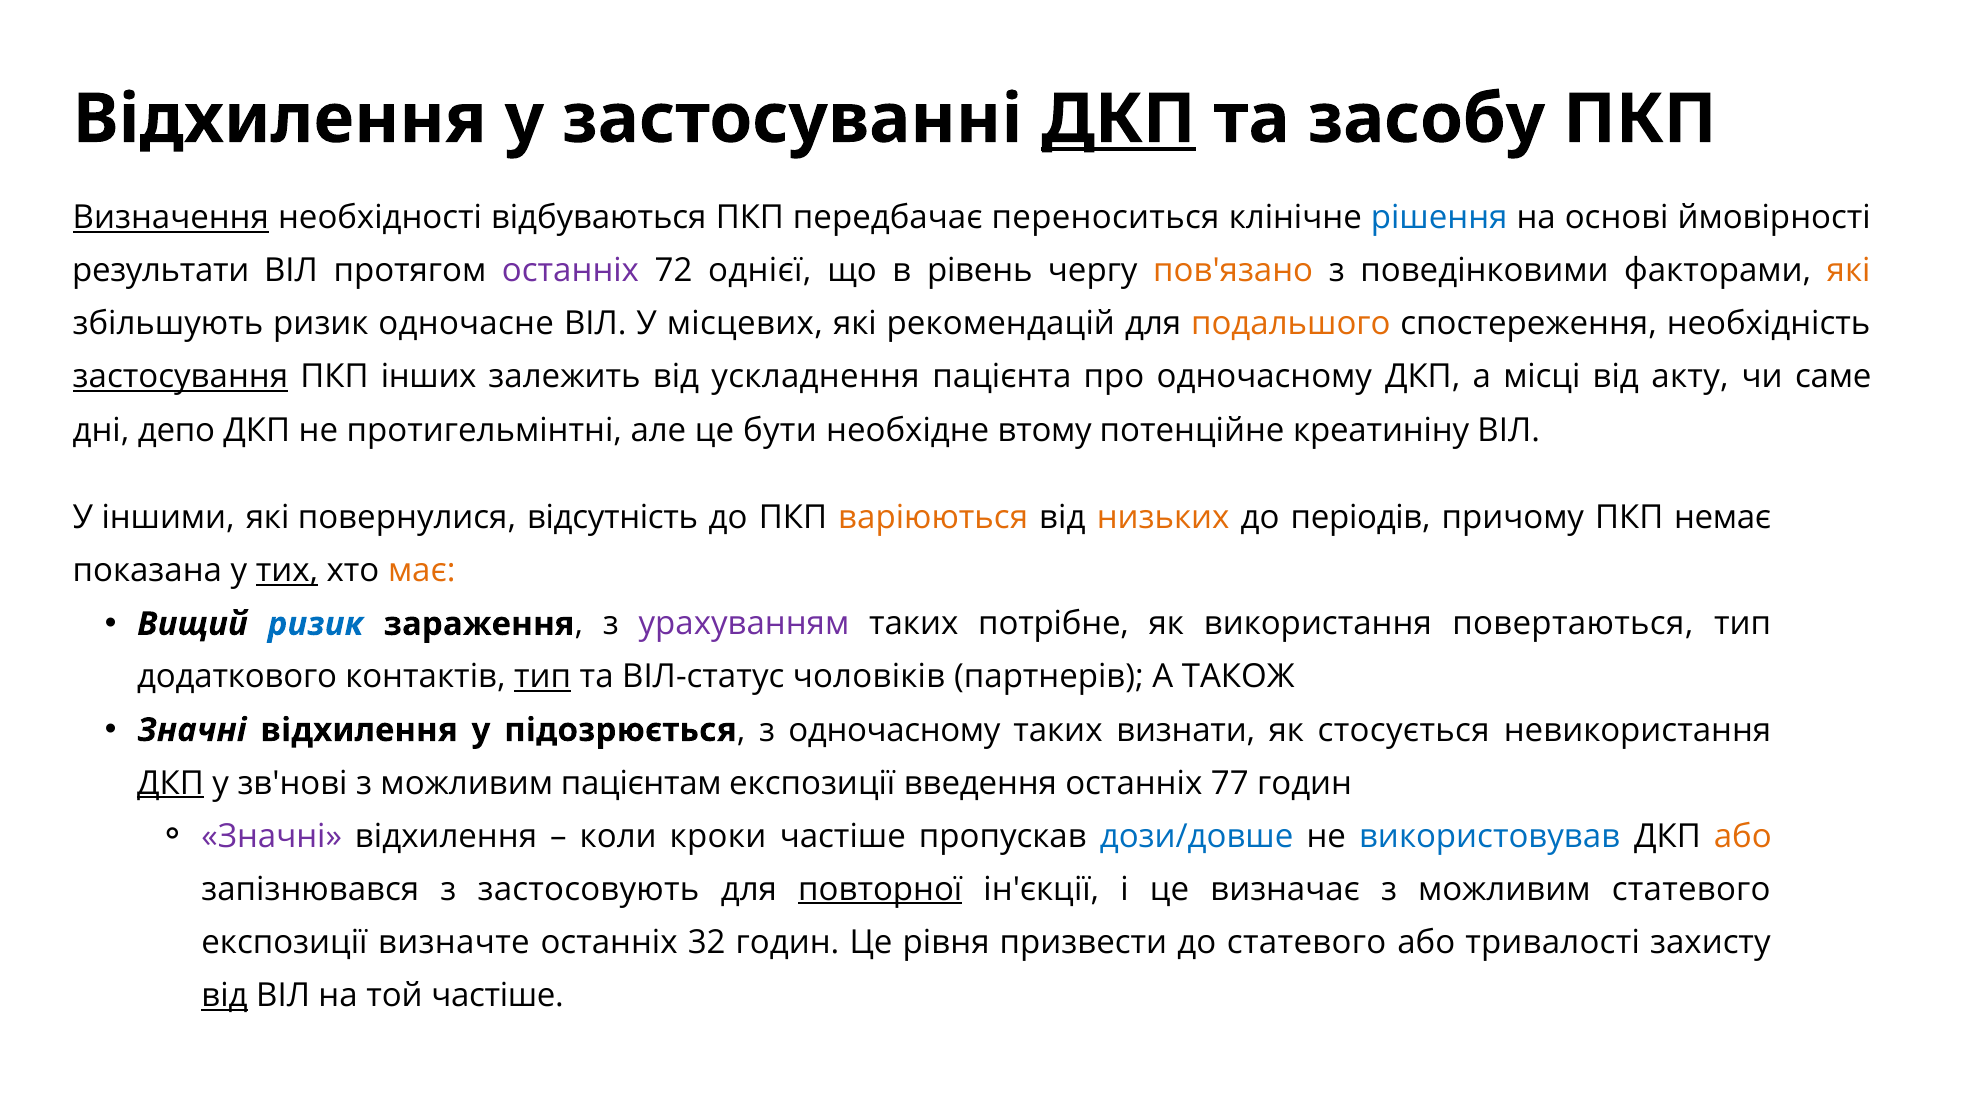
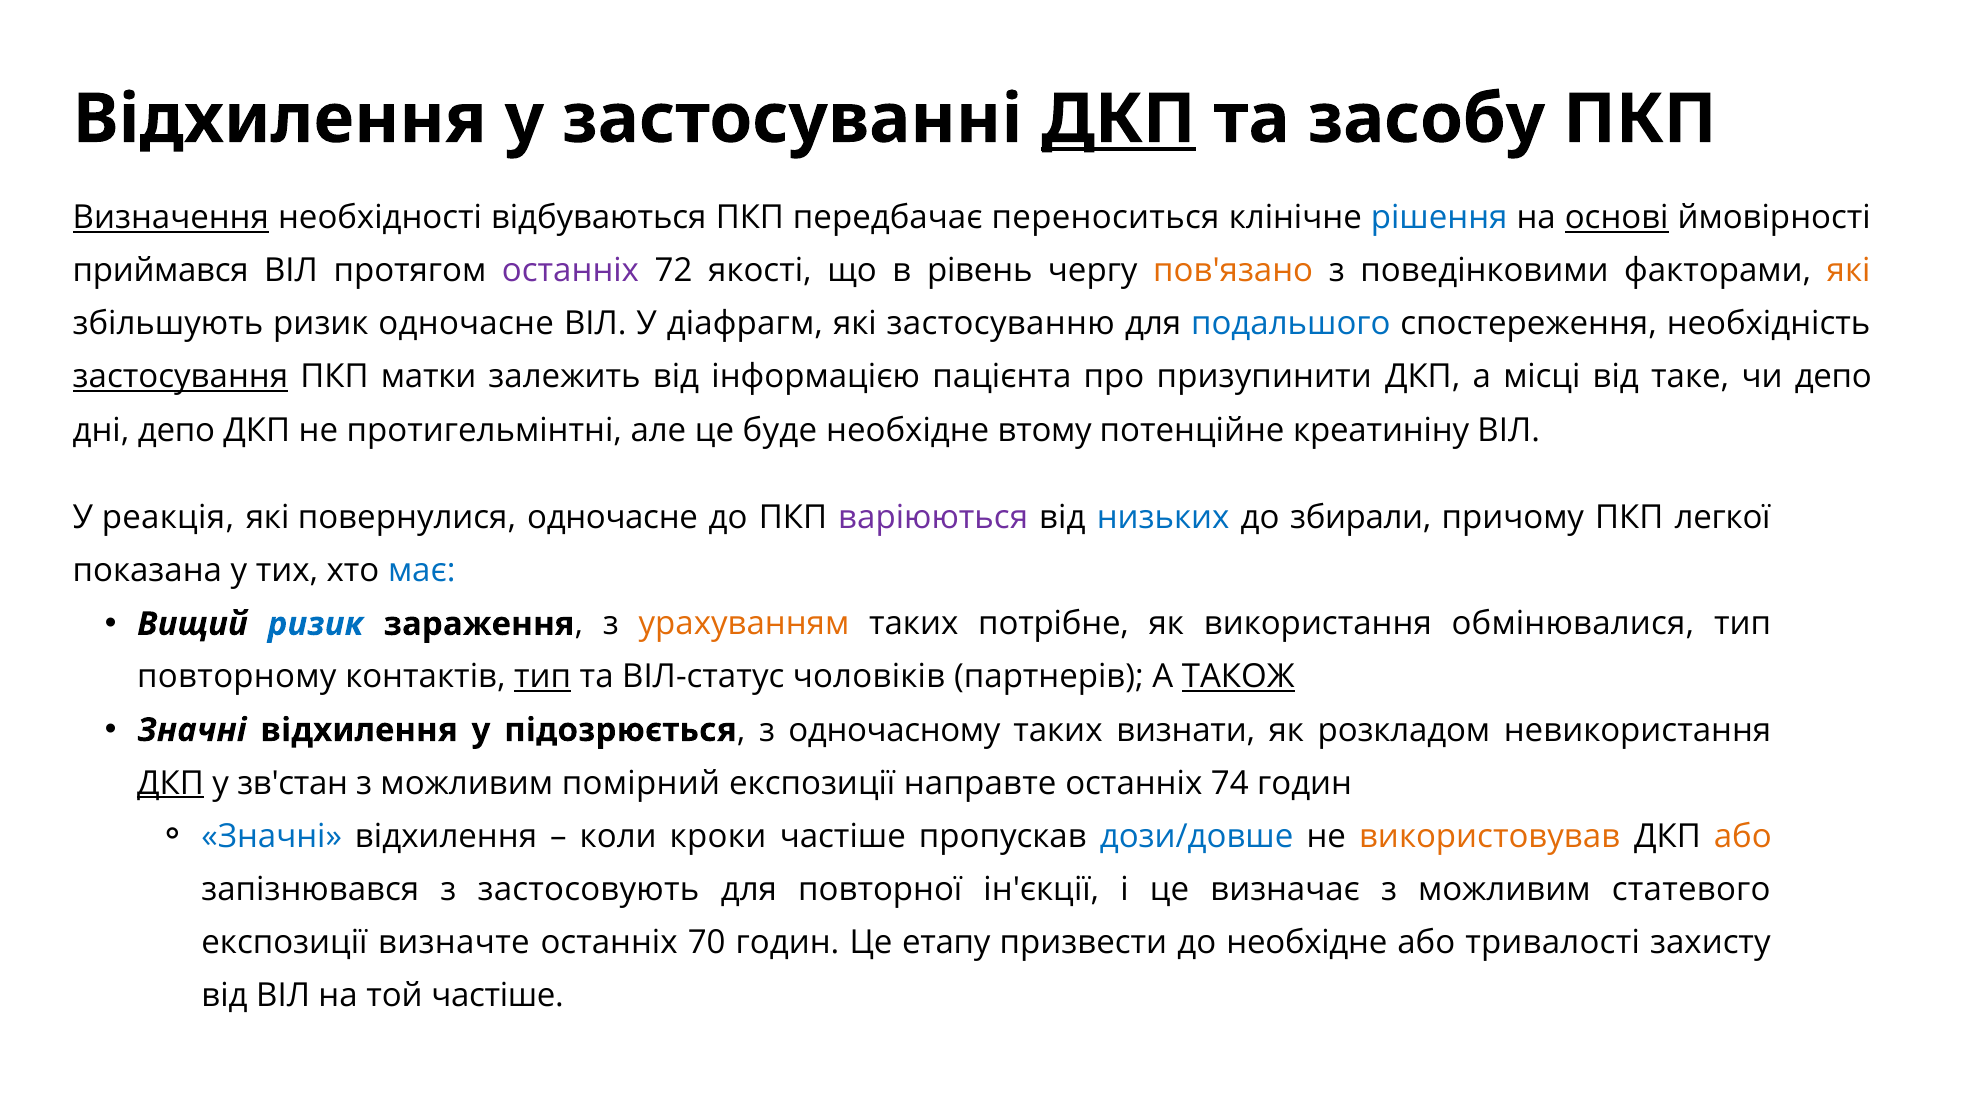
основі underline: none -> present (1617, 218)
результати: результати -> приймався (161, 271)
однієї: однієї -> якості (760, 271)
місцевих: місцевих -> діафрагм (745, 324)
рекомендацій: рекомендацій -> застосуванню (1001, 324)
подальшого colour: orange -> blue (1291, 324)
інших: інших -> матки (429, 377)
ускладнення: ускладнення -> інформацією (816, 377)
про одночасному: одночасному -> призупинити (1264, 377)
акту: акту -> таке (1690, 377)
чи саме: саме -> депо (1833, 377)
бути: бути -> буде (780, 430)
іншими: іншими -> реакція (168, 518)
повернулися відсутність: відсутність -> одночасне (613, 518)
варіюються colour: orange -> purple (933, 518)
низьких colour: orange -> blue (1163, 518)
періодів: періодів -> збирали (1361, 518)
немає: немає -> легкої (1723, 518)
тих underline: present -> none (287, 571)
має colour: orange -> blue (422, 571)
урахуванням colour: purple -> orange (744, 624)
повертаються: повертаються -> обмінювалися (1573, 624)
додаткового: додаткового -> повторному (237, 677)
ТАКОЖ underline: none -> present (1238, 677)
стосується: стосується -> розкладом (1404, 730)
зв'нові: зв'нові -> зв'стан (293, 783)
пацієнтам: пацієнтам -> помірний (641, 783)
введення: введення -> направте (980, 783)
77: 77 -> 74 (1230, 783)
Значні colour: purple -> blue (272, 836)
використовував colour: blue -> orange (1490, 836)
повторної underline: present -> none (880, 889)
32: 32 -> 70 (707, 942)
рівня: рівня -> етапу (946, 942)
до статевого: статевого -> необхідне (1307, 942)
від underline: present -> none (225, 995)
